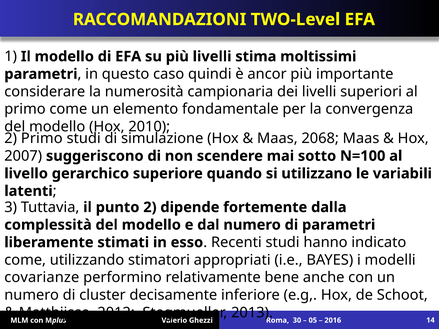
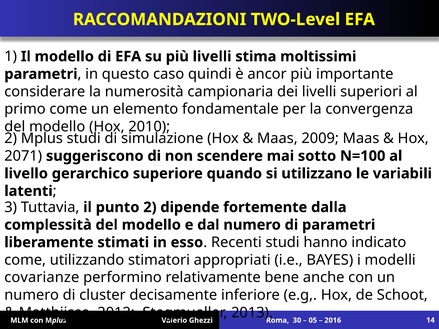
2 Primo: Primo -> Mplus (42, 139)
2068: 2068 -> 2009 (320, 139)
2007: 2007 -> 2071 (23, 156)
